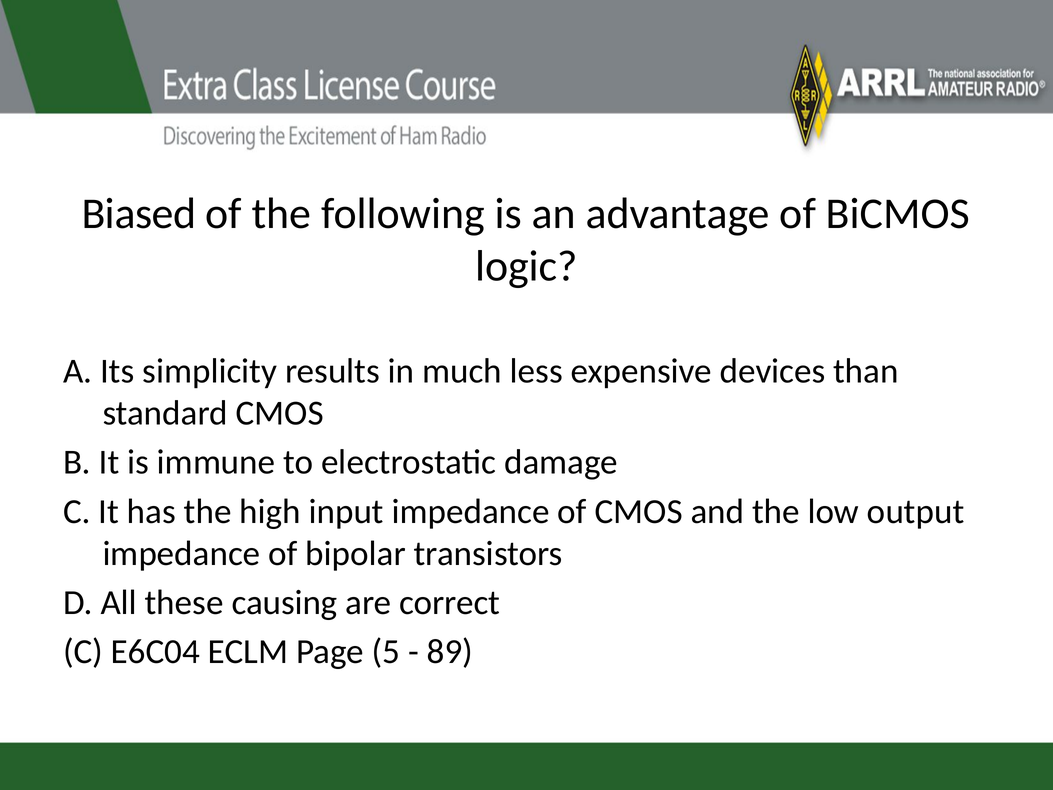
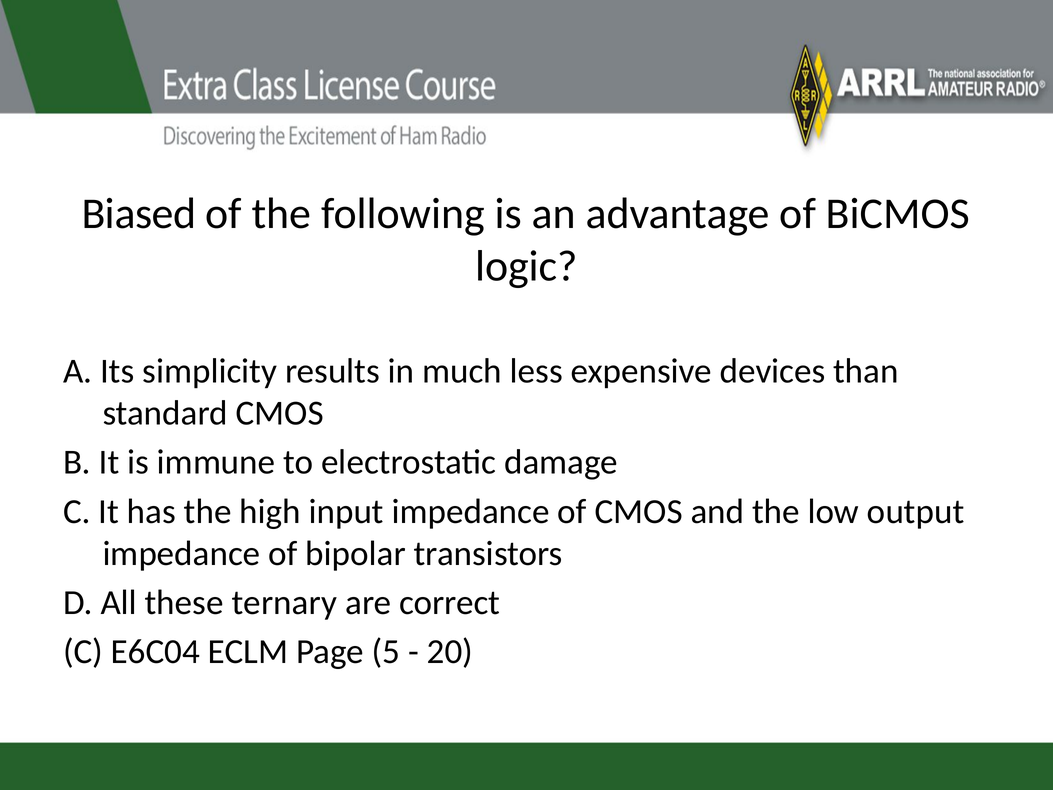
causing: causing -> ternary (284, 603)
89: 89 -> 20 (450, 652)
